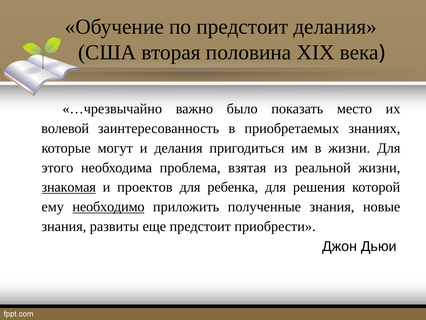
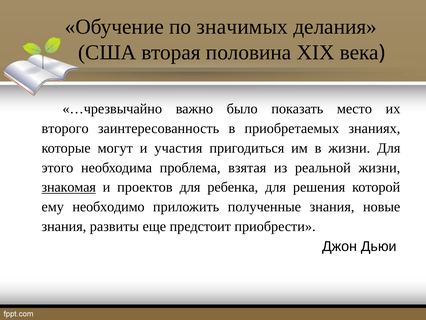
по предстоит: предстоит -> значимых (242, 27)
волевой: волевой -> второго (65, 128)
и делания: делания -> участия (178, 148)
необходимо underline: present -> none (109, 207)
